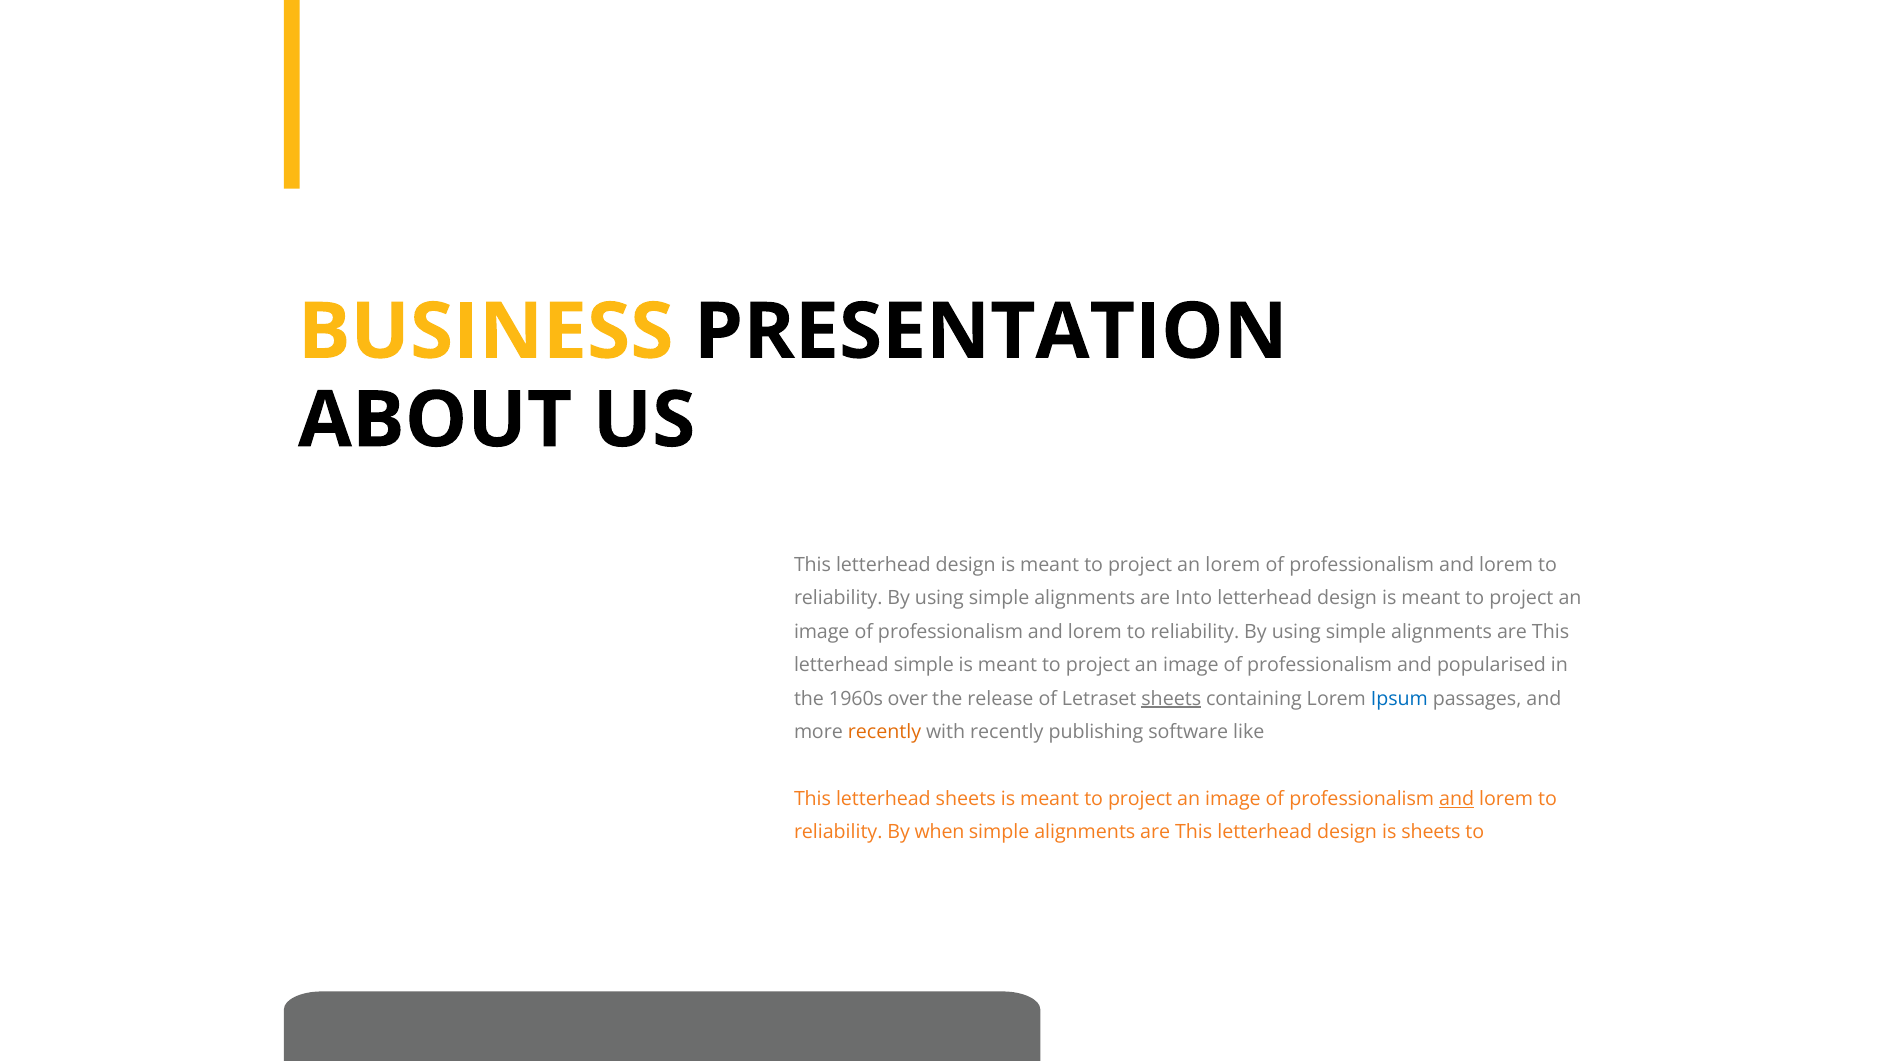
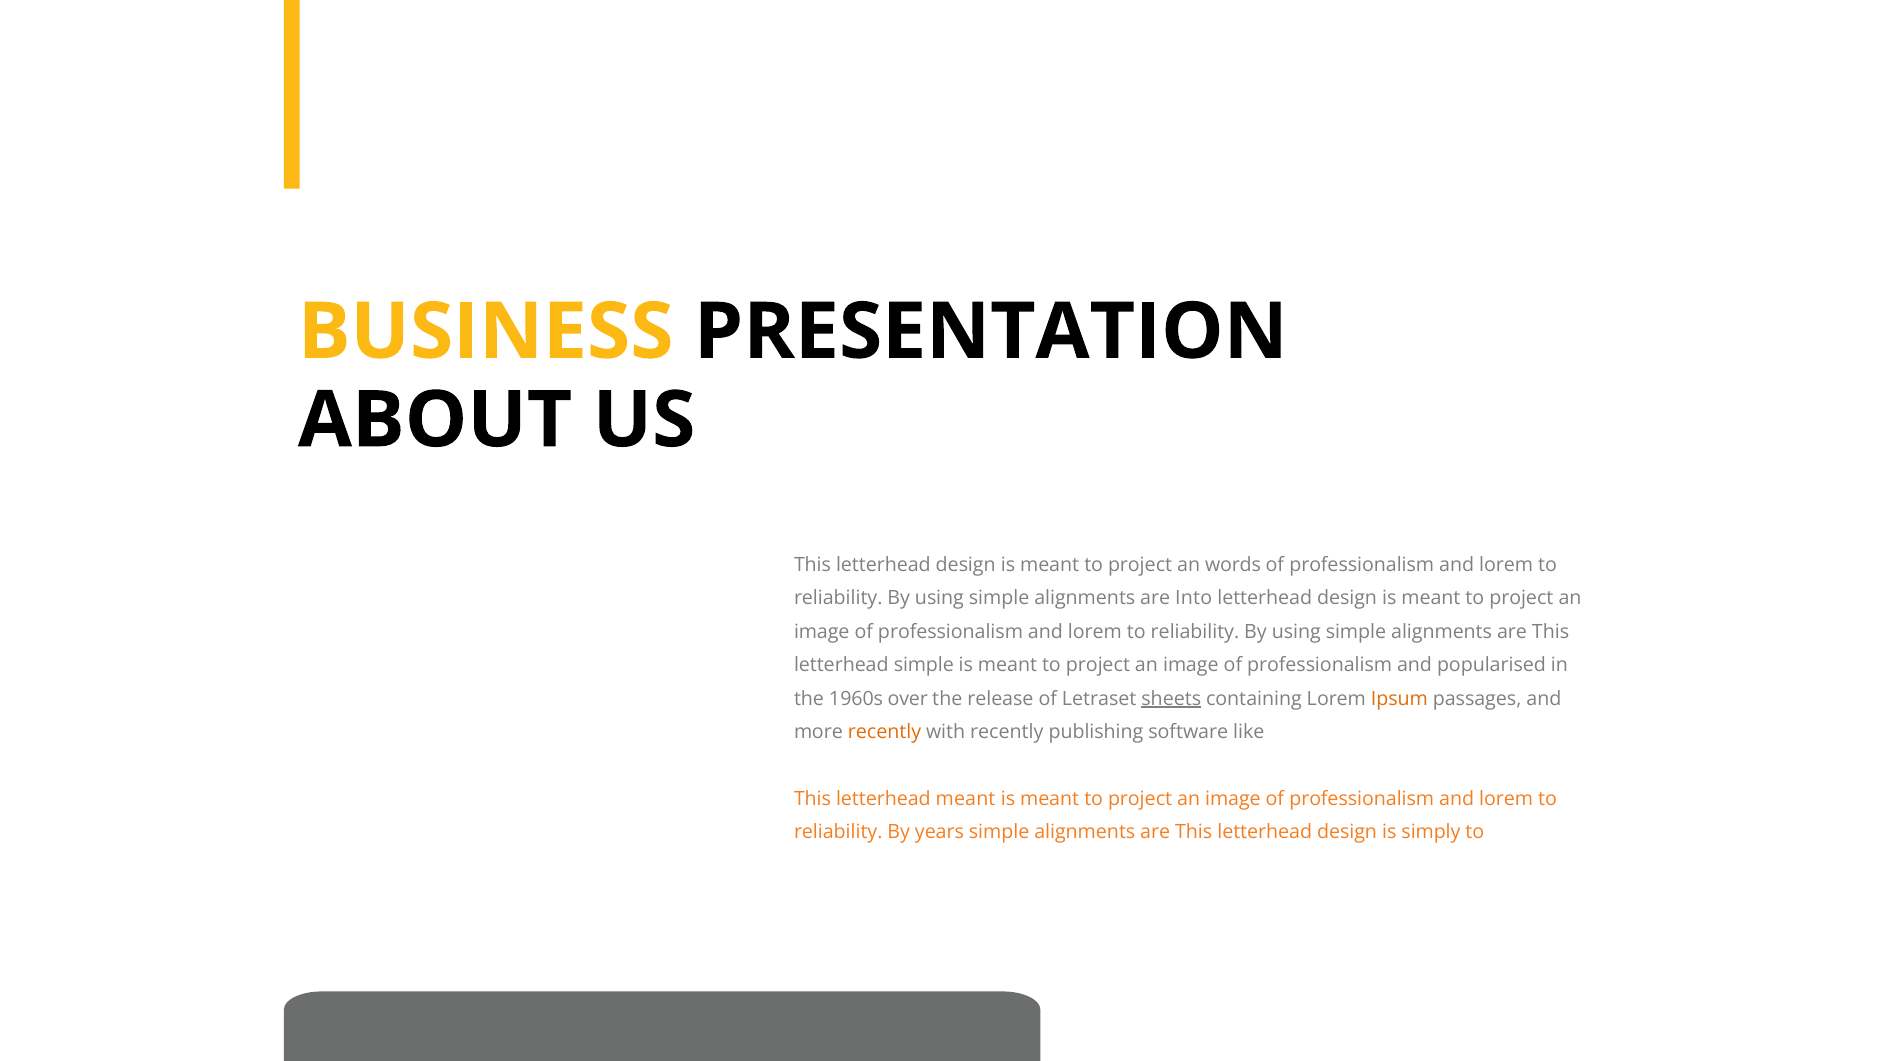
an lorem: lorem -> words (1233, 565)
Ipsum colour: blue -> orange (1399, 699)
letterhead sheets: sheets -> meant (966, 799)
and underline: present -> none (1457, 799)
when: when -> years (939, 833)
is sheets: sheets -> simply (1431, 833)
